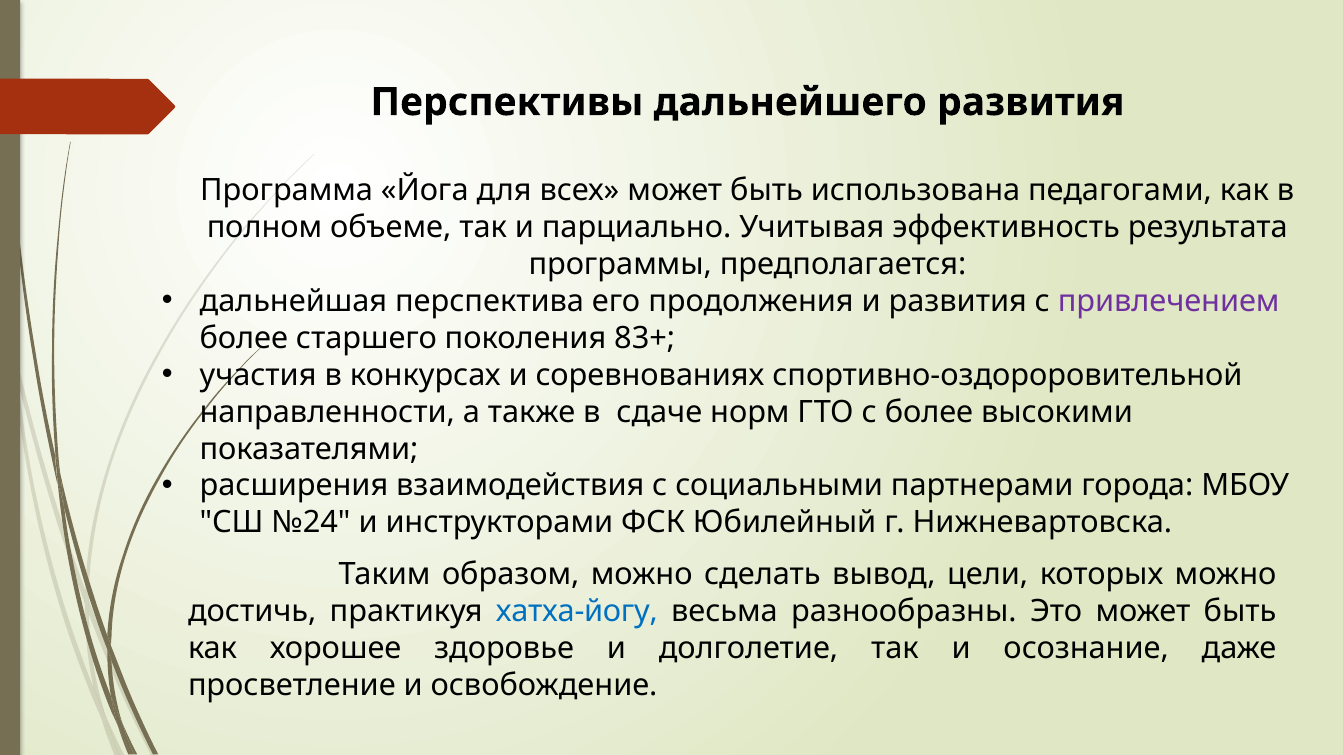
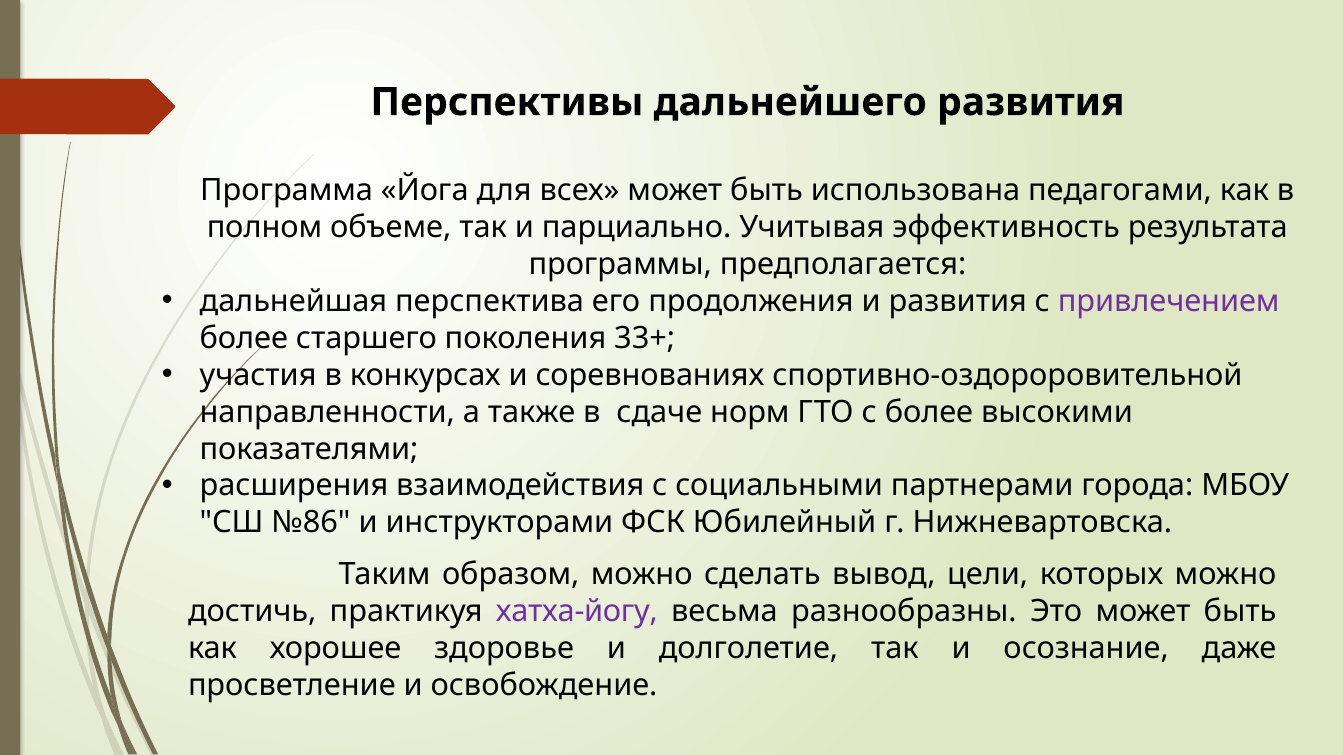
83+: 83+ -> 33+ (645, 338)
№24: №24 -> №86 (311, 523)
хатха-йогу colour: blue -> purple (577, 612)
